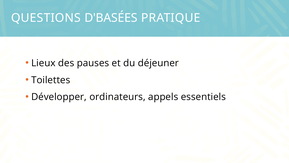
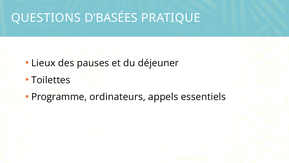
Développer: Développer -> Programme (59, 97)
